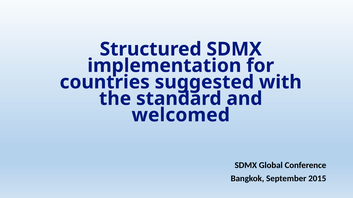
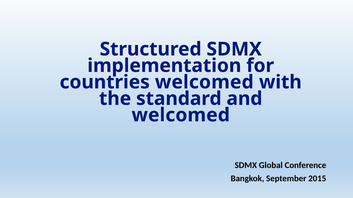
countries suggested: suggested -> welcomed (204, 82)
